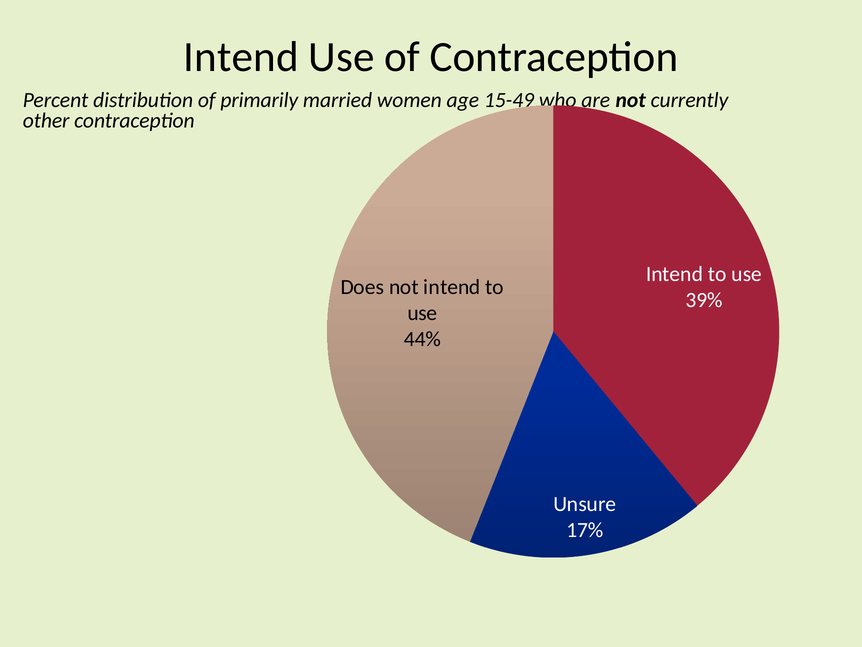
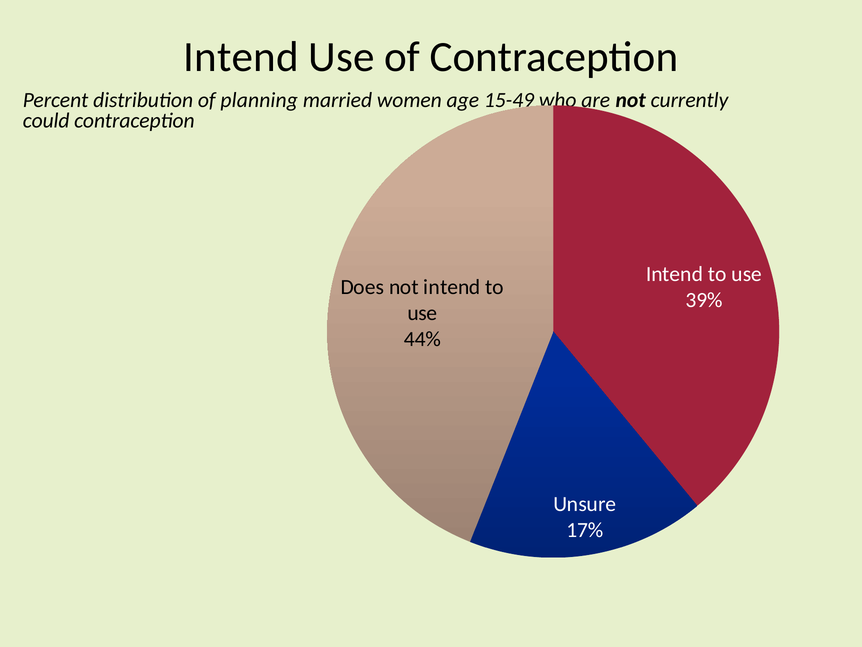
primarily: primarily -> planning (259, 100)
other: other -> could (46, 121)
